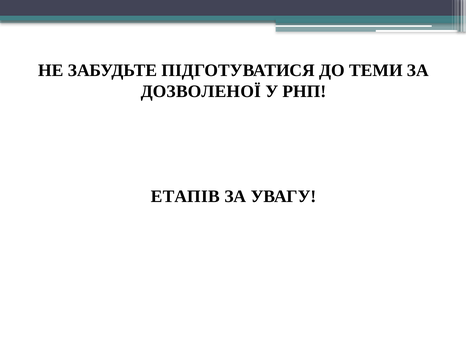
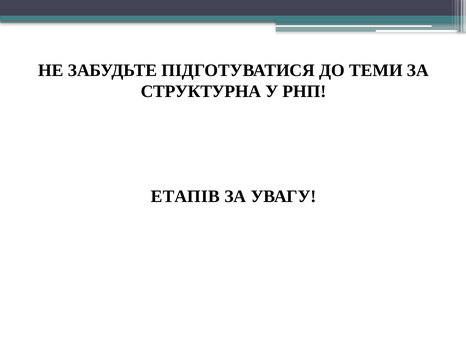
ДОЗВОЛЕНОЇ: ДОЗВОЛЕНОЇ -> СТРУКТУРНА (201, 91)
